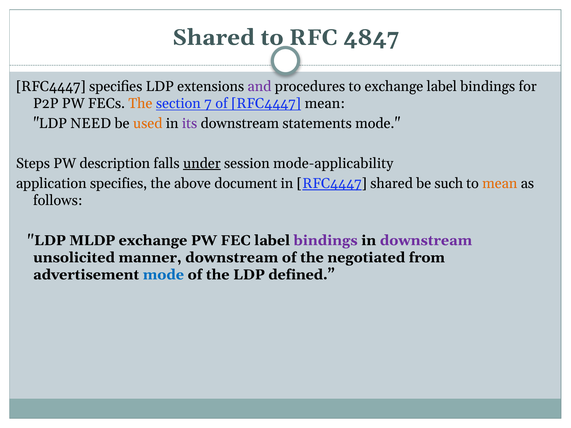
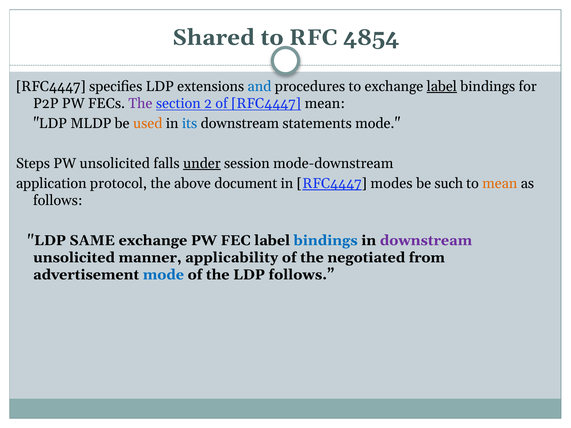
4847: 4847 -> 4854 (371, 38)
and colour: purple -> blue (259, 86)
label underline: none -> present (442, 86)
The colour: orange -> purple (140, 104)
7: 7 -> 2 (208, 104)
NEED: NEED -> MLDP (91, 124)
its colour: purple -> blue (190, 124)
PW description: description -> unsolicited (115, 163)
mode-applicability: mode-applicability -> mode-downstream (333, 163)
application specifies: specifies -> protocol (118, 183)
RFC4447 shared: shared -> modes (392, 183)
MLDP: MLDP -> SAME (92, 241)
bindings colour: purple -> blue (326, 241)
manner downstream: downstream -> applicability (232, 258)
LDP defined: defined -> follows (301, 275)
